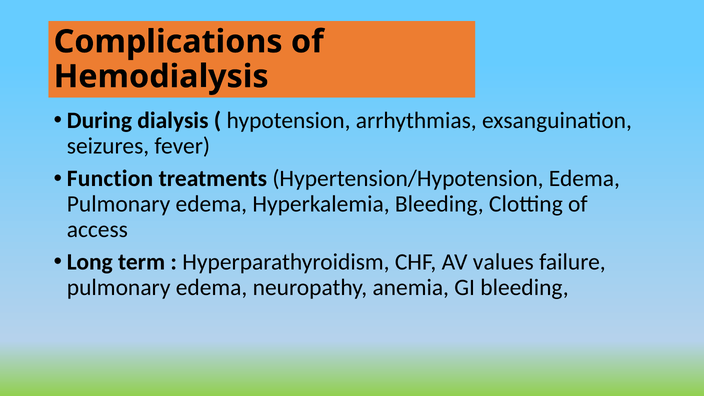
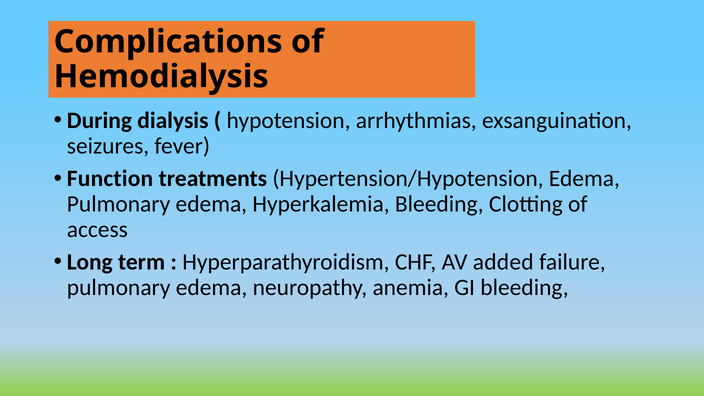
values: values -> added (503, 262)
